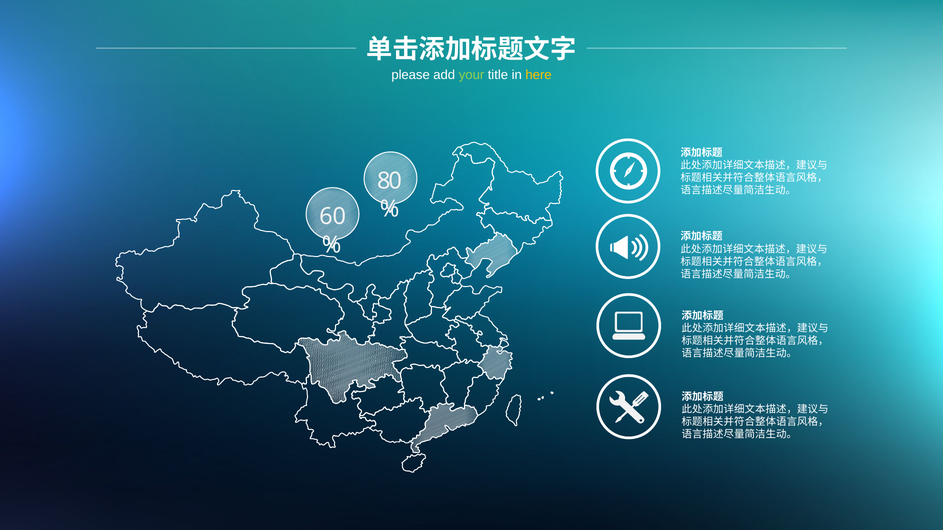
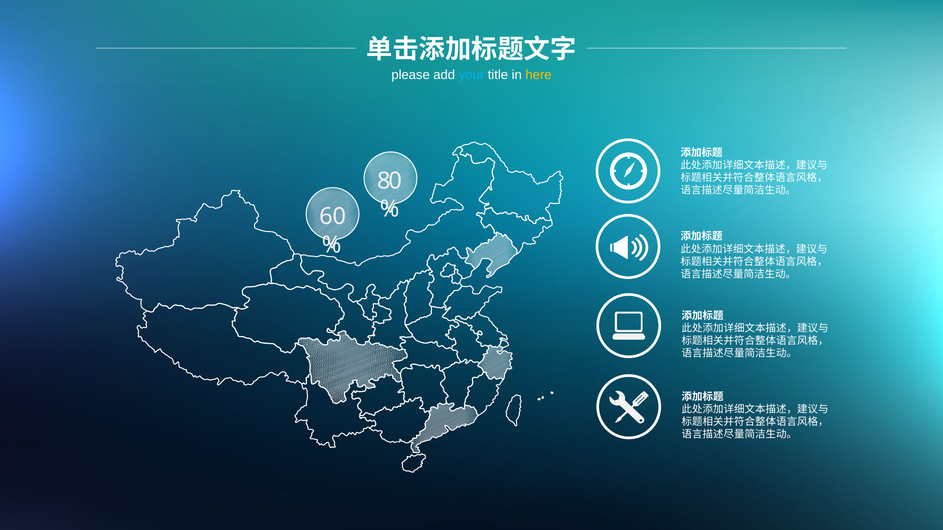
your colour: light green -> light blue (472, 75)
